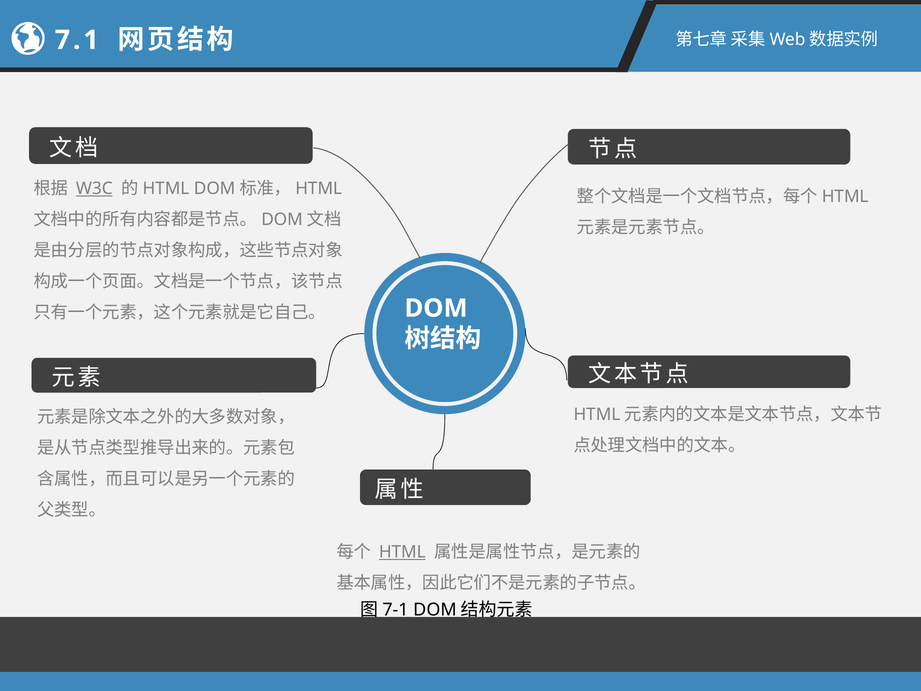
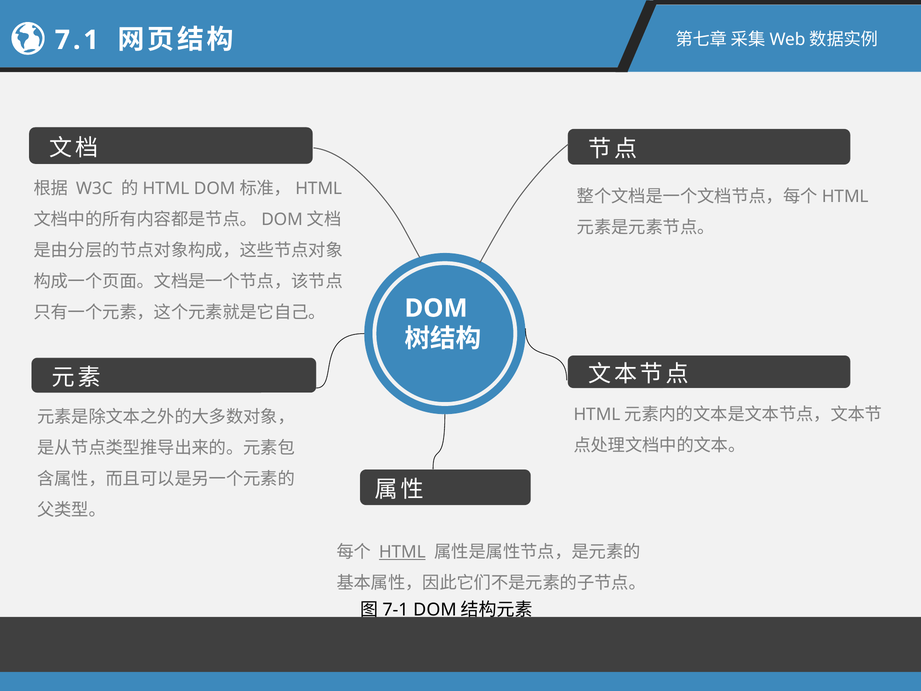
W3C underline: present -> none (94, 188)
